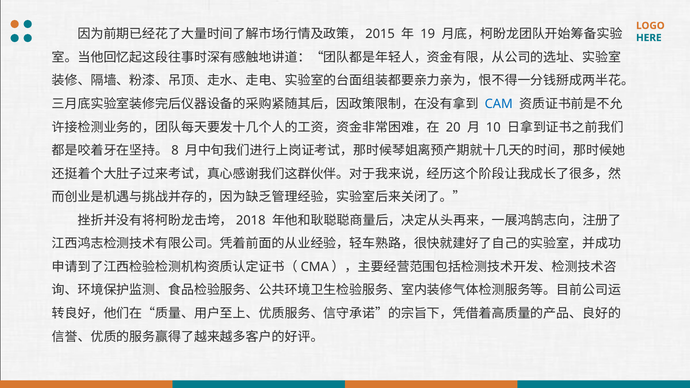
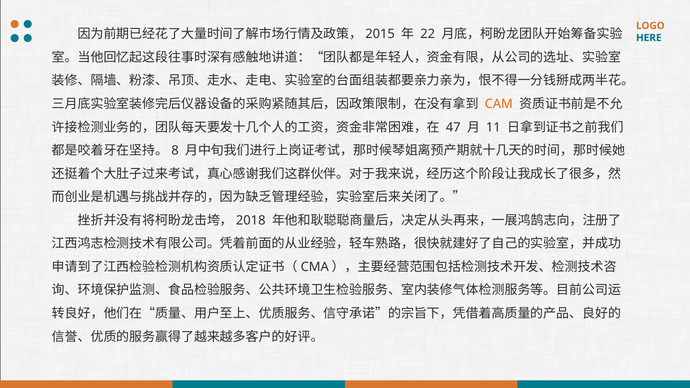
19: 19 -> 22 (428, 34)
CAM colour: blue -> orange (499, 104)
20: 20 -> 47 (453, 127)
10: 10 -> 11 (493, 127)
